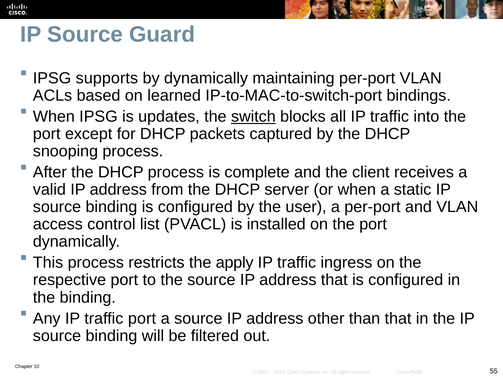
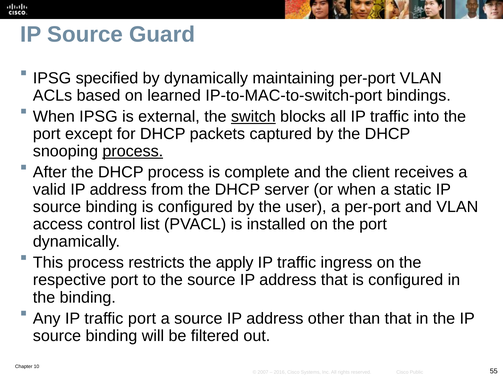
supports: supports -> specified (107, 78)
updates: updates -> external (169, 117)
process underline: none -> present (133, 151)
